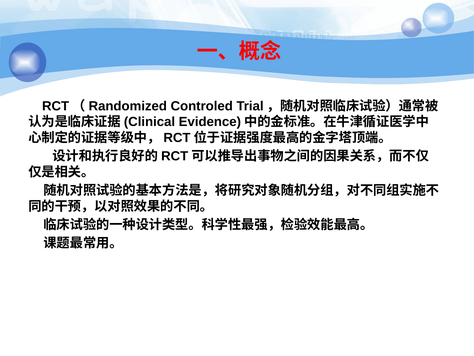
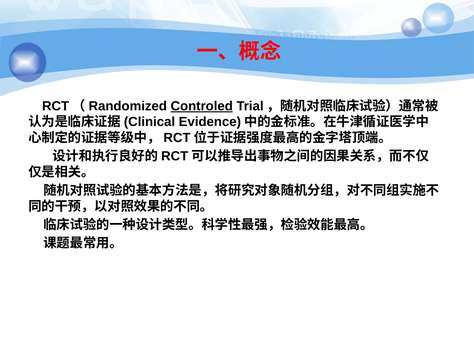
Controled underline: none -> present (202, 106)
